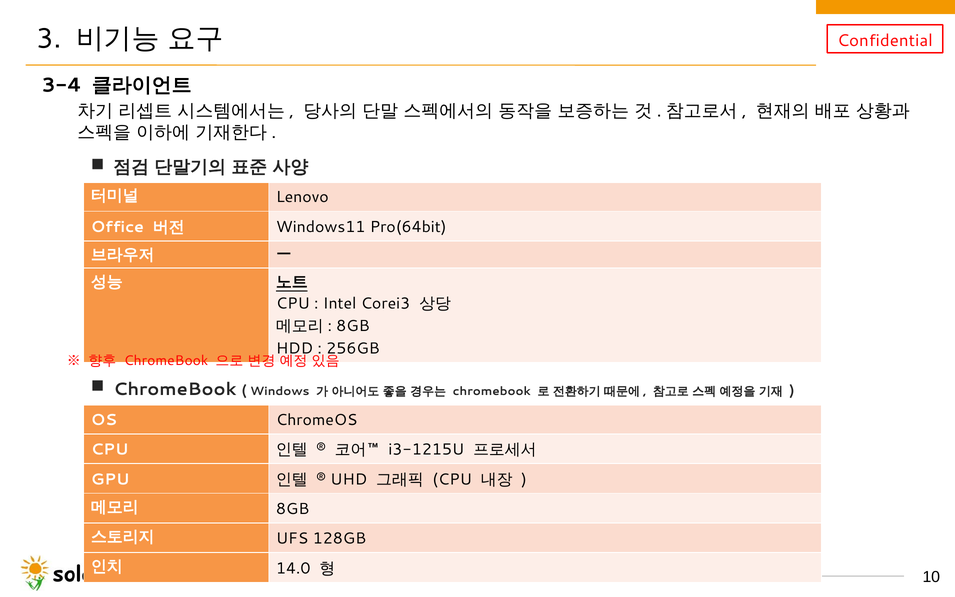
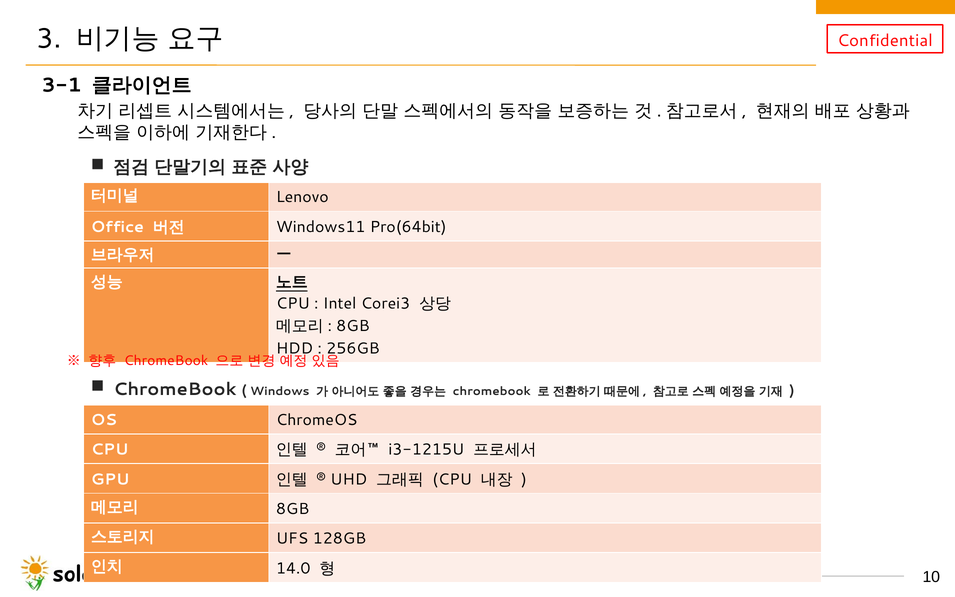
3-4: 3-4 -> 3-1 (62, 85)
